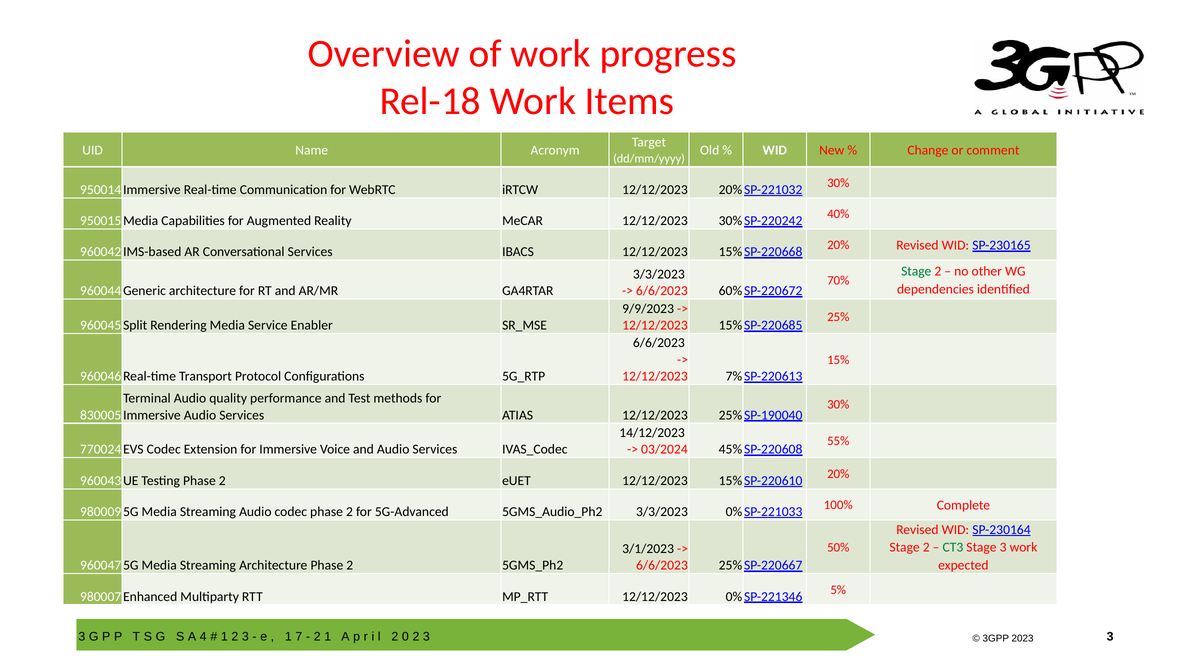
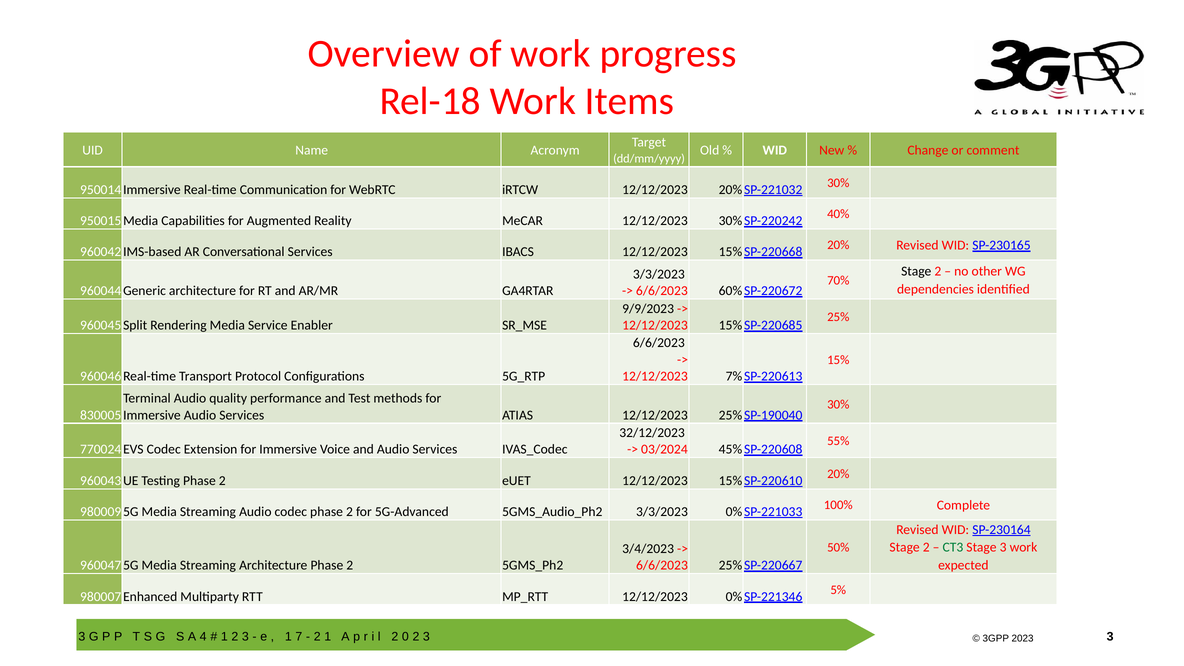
Stage colour: green -> black (916, 271)
14/12/2023: 14/12/2023 -> 32/12/2023 (652, 433)
3/1/2023: 3/1/2023 -> 3/4/2023 (648, 549)
